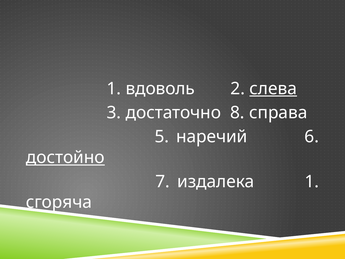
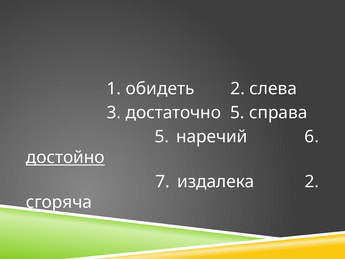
вдоволь: вдоволь -> обидеть (160, 89)
слева underline: present -> none (273, 89)
достаточно 8: 8 -> 5 (237, 113)
издалека 1: 1 -> 2 (312, 181)
